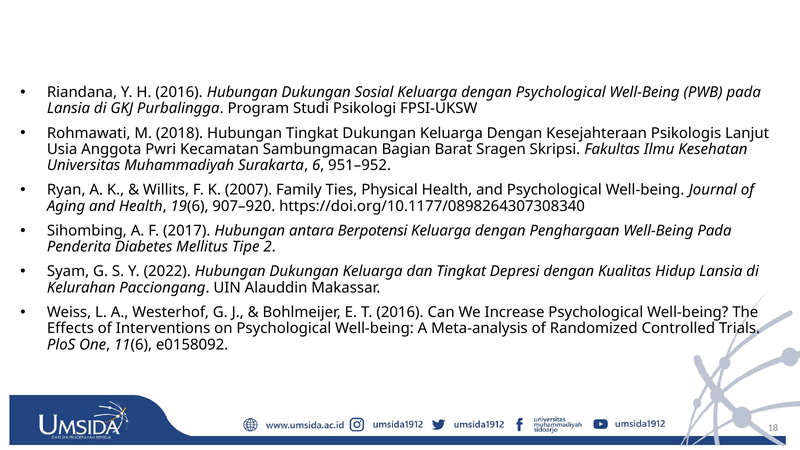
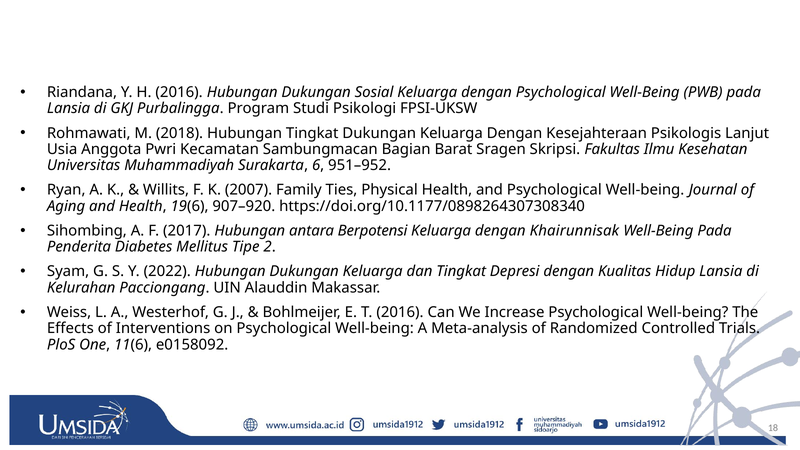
Penghargaan: Penghargaan -> Khairunnisak (574, 231)
